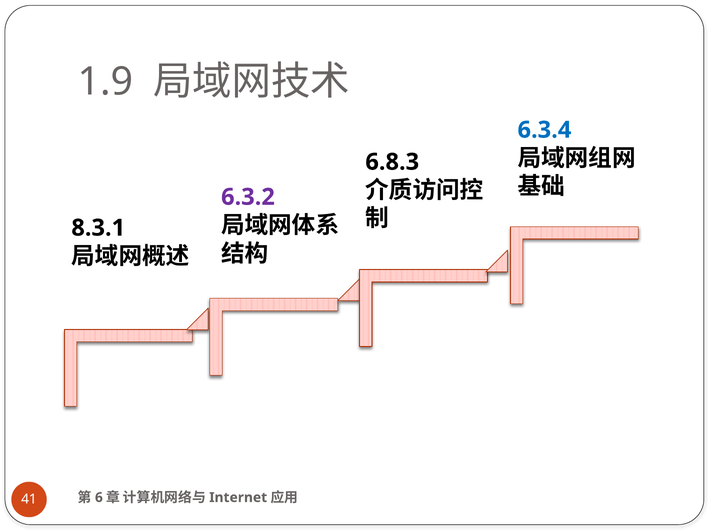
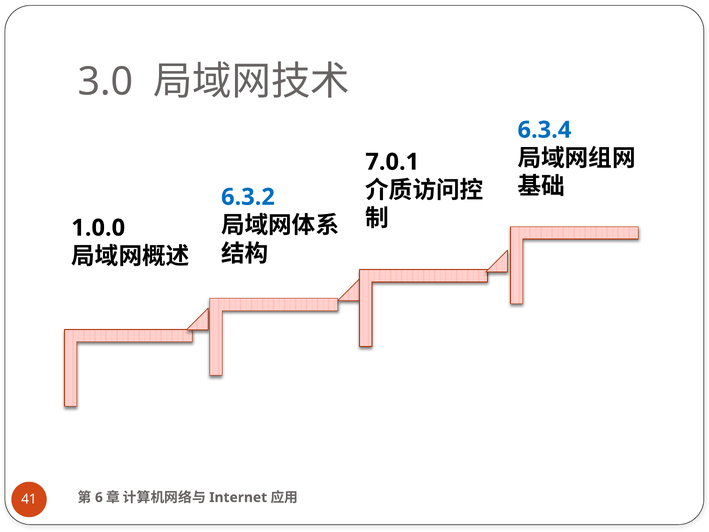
1.9: 1.9 -> 3.0 (106, 82)
6.8.3: 6.8.3 -> 7.0.1 (392, 162)
6.3.2 colour: purple -> blue (248, 197)
8.3.1: 8.3.1 -> 1.0.0 (98, 228)
